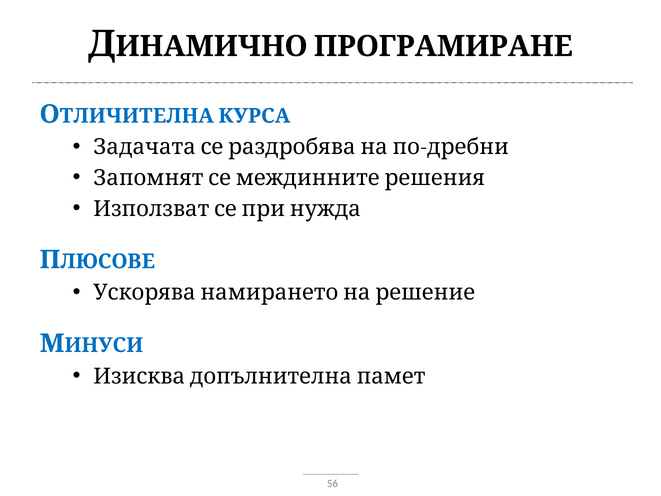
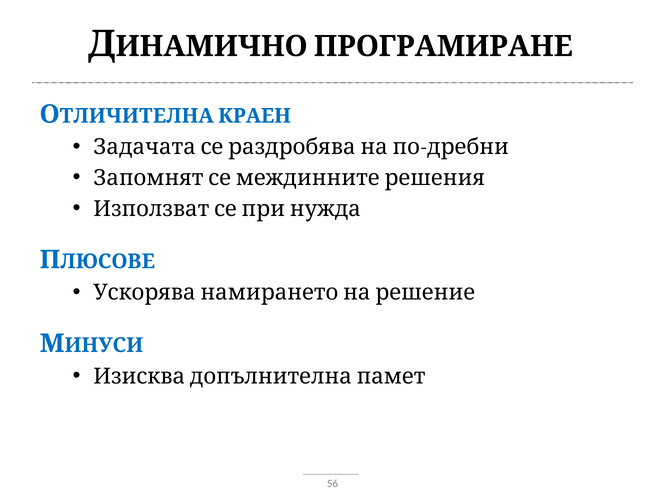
КУРСА: КУРСА -> КРАЕН (254, 116)
